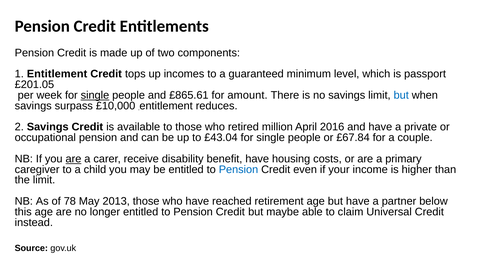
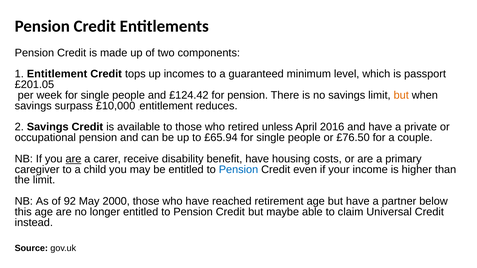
single underline: present -> none (95, 95)
£865.61: £865.61 -> £124.42 (189, 95)
for amount: amount -> pension (248, 95)
but colour: blue -> orange (401, 95)
million: million -> unless (277, 127)
£43.04: £43.04 -> £65.94 (221, 138)
£67.84: £67.84 -> £76.50 (353, 138)
78: 78 -> 92 (70, 202)
2013: 2013 -> 2000 (116, 202)
